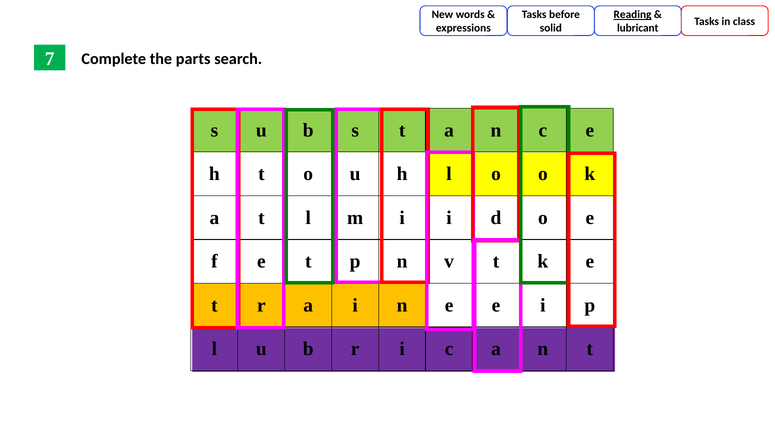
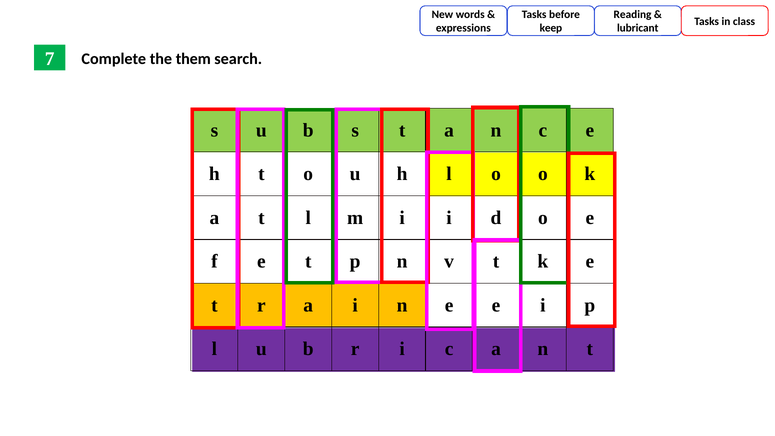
Reading underline: present -> none (633, 15)
solid: solid -> keep (551, 28)
parts: parts -> them (193, 59)
